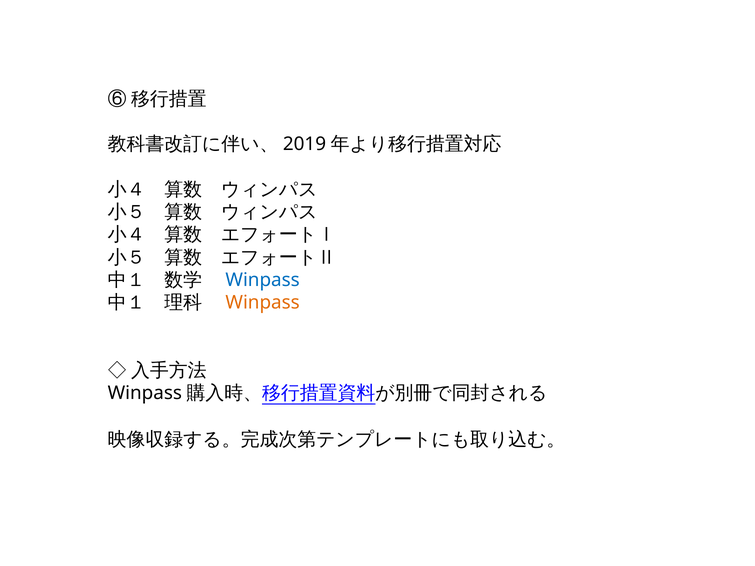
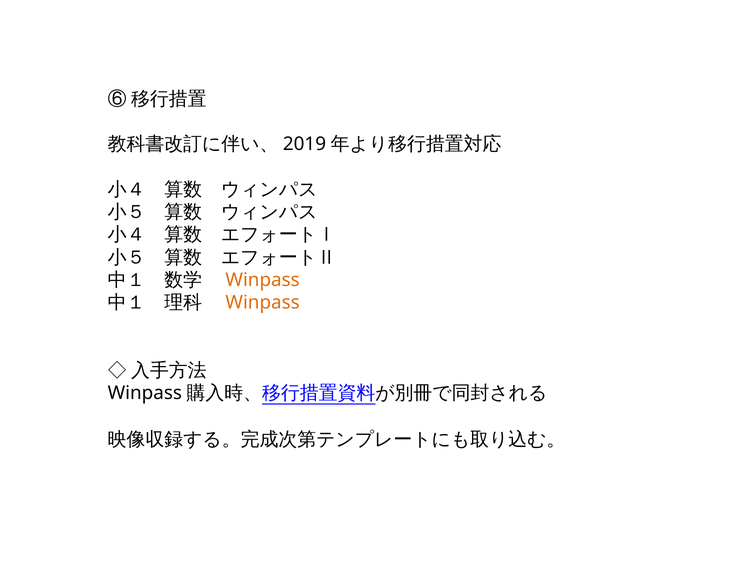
Winpass colour: blue -> orange (263, 280)
